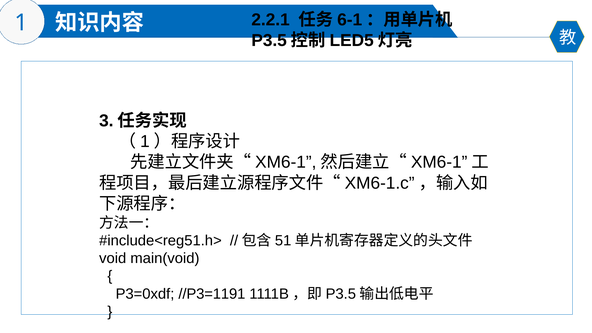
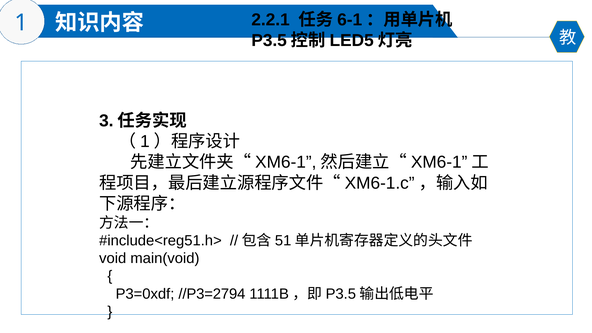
//P3=1191: //P3=1191 -> //P3=2794 (212, 294)
